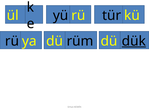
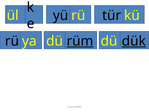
rüm underline: none -> present (80, 41)
